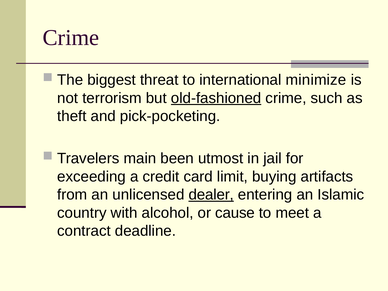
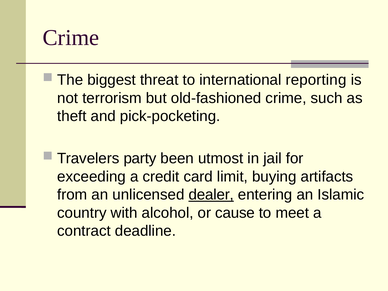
minimize: minimize -> reporting (316, 80)
old-fashioned underline: present -> none (216, 98)
main: main -> party (140, 158)
